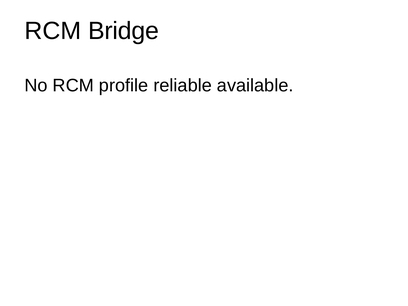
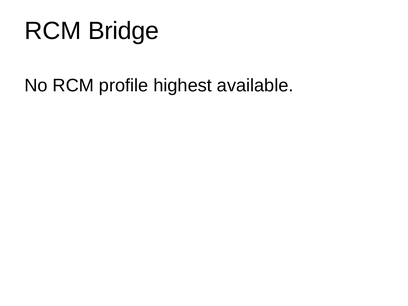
reliable: reliable -> highest (183, 86)
